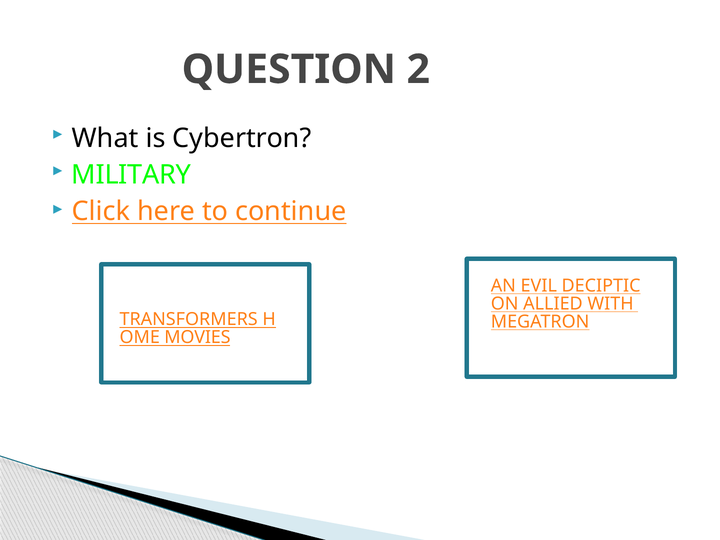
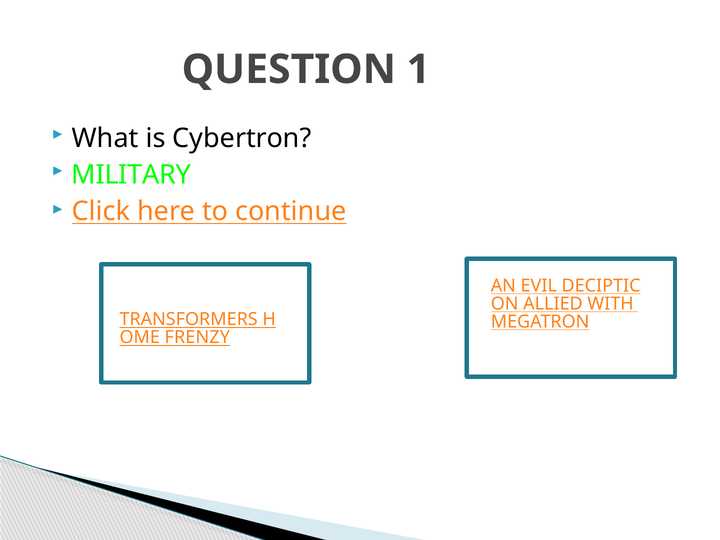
2: 2 -> 1 (418, 69)
MOVIES: MOVIES -> FRENZY (197, 337)
